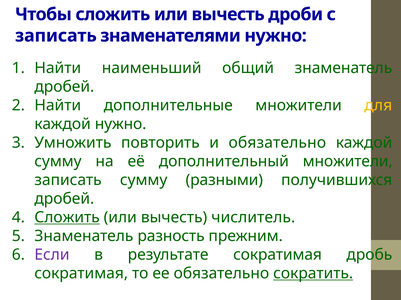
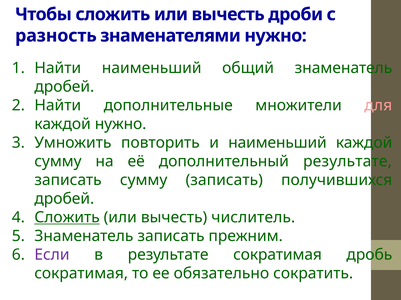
записать: записать -> разность (56, 36)
для colour: yellow -> pink (378, 105)
и обязательно: обязательно -> наименьший (277, 143)
дополнительный множители: множители -> результате (347, 162)
сумму разными: разными -> записать (224, 180)
Знаменатель разность: разность -> записать (171, 237)
сократить underline: present -> none (313, 274)
